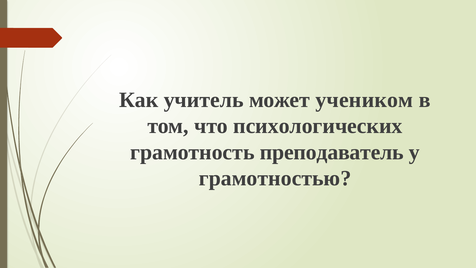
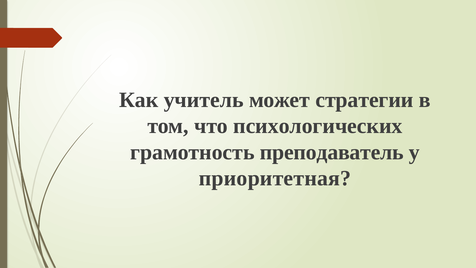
учеником: учеником -> стратегии (364, 100)
грамотностью: грамотностью -> приоритетная (275, 178)
